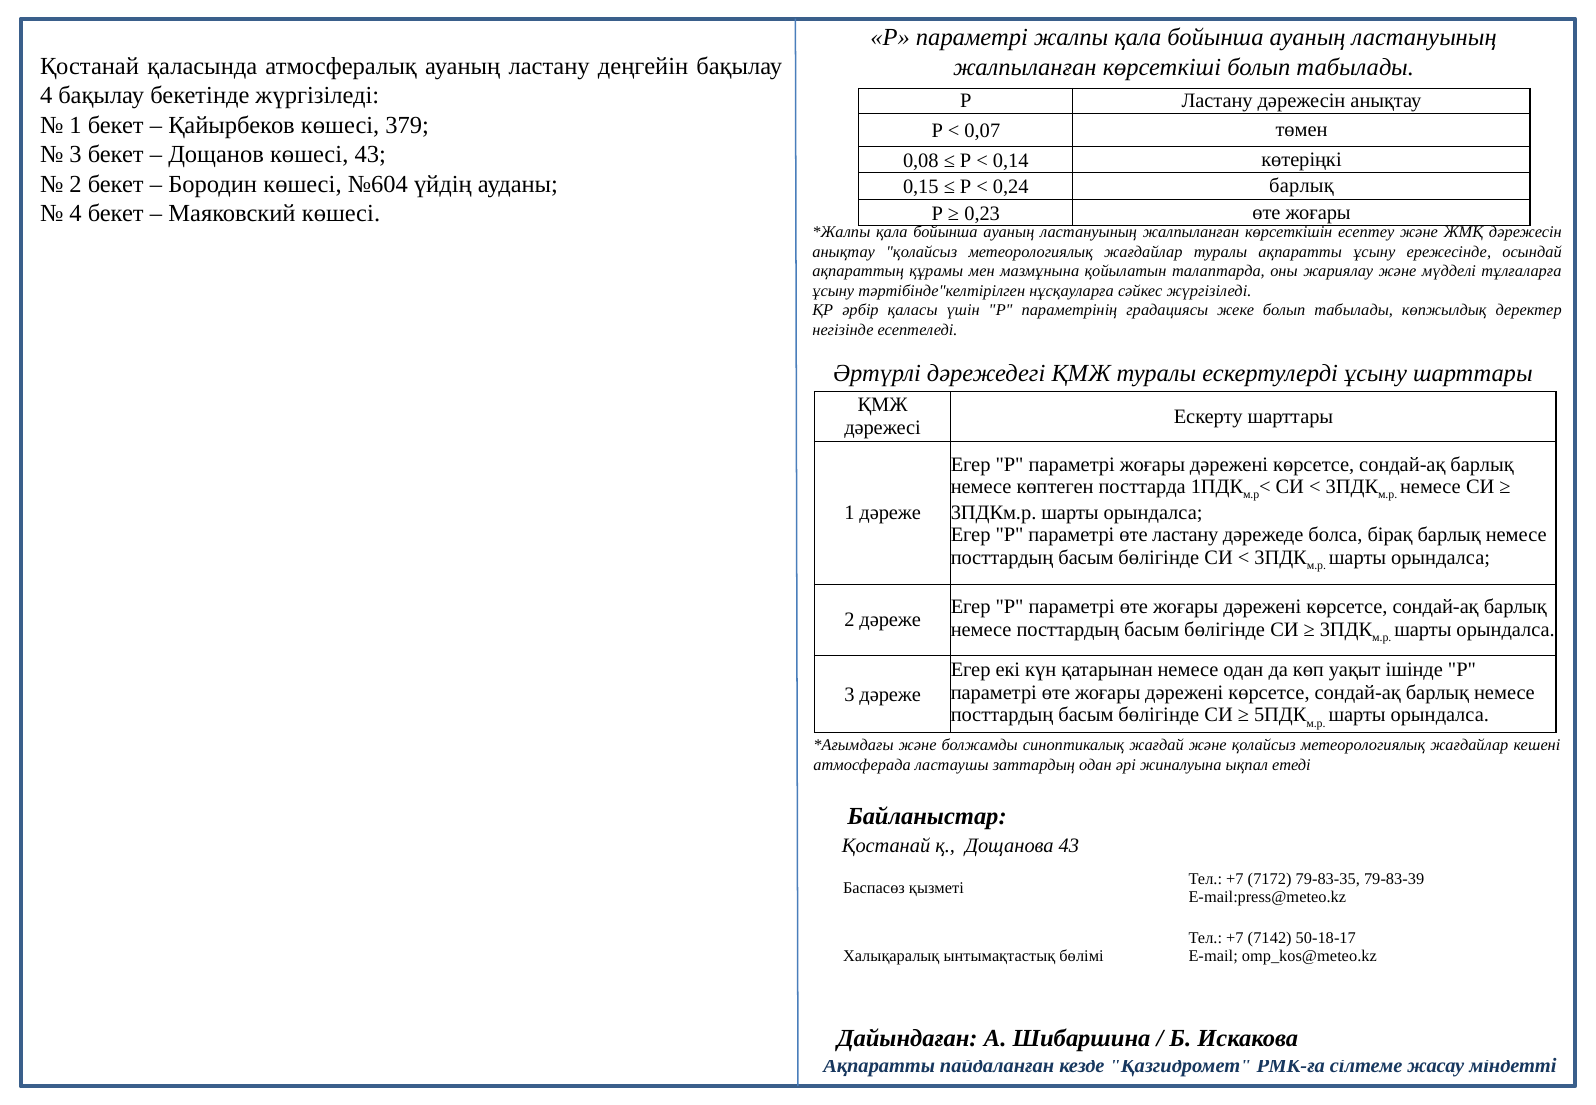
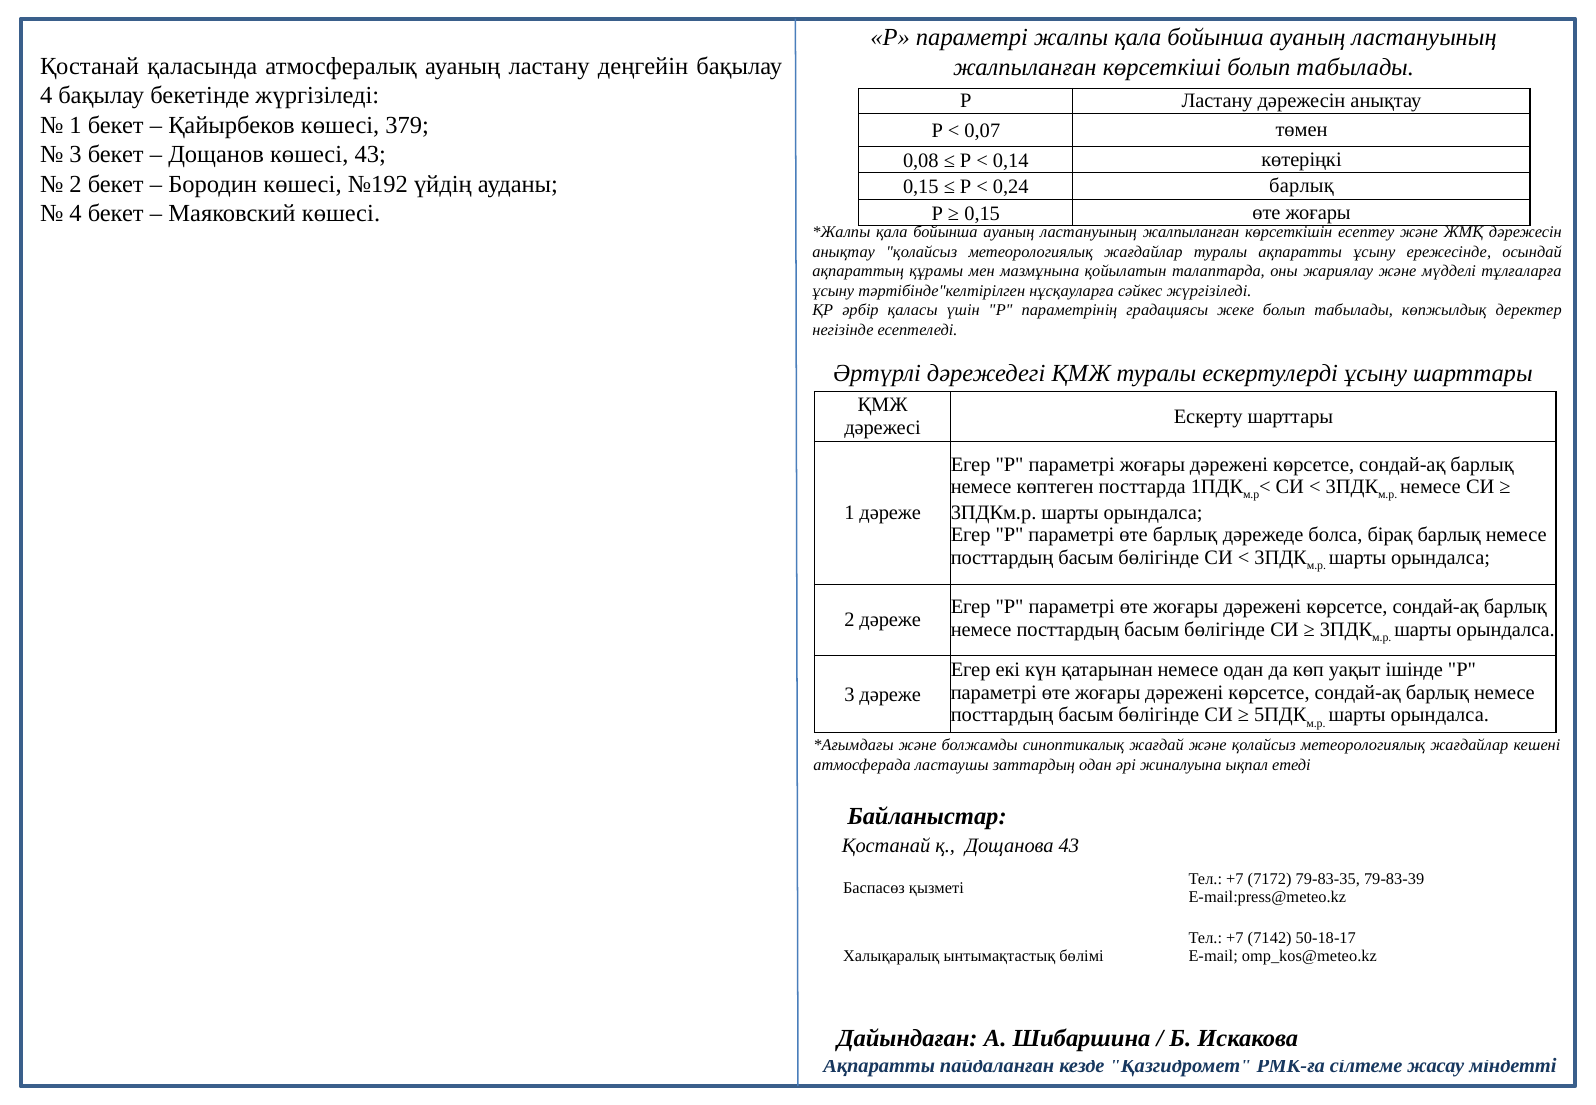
№604: №604 -> №192 (378, 184)
0,23: 0,23 -> 0,15 (982, 213)
өте ластану: ластану -> барлық (1185, 535)
